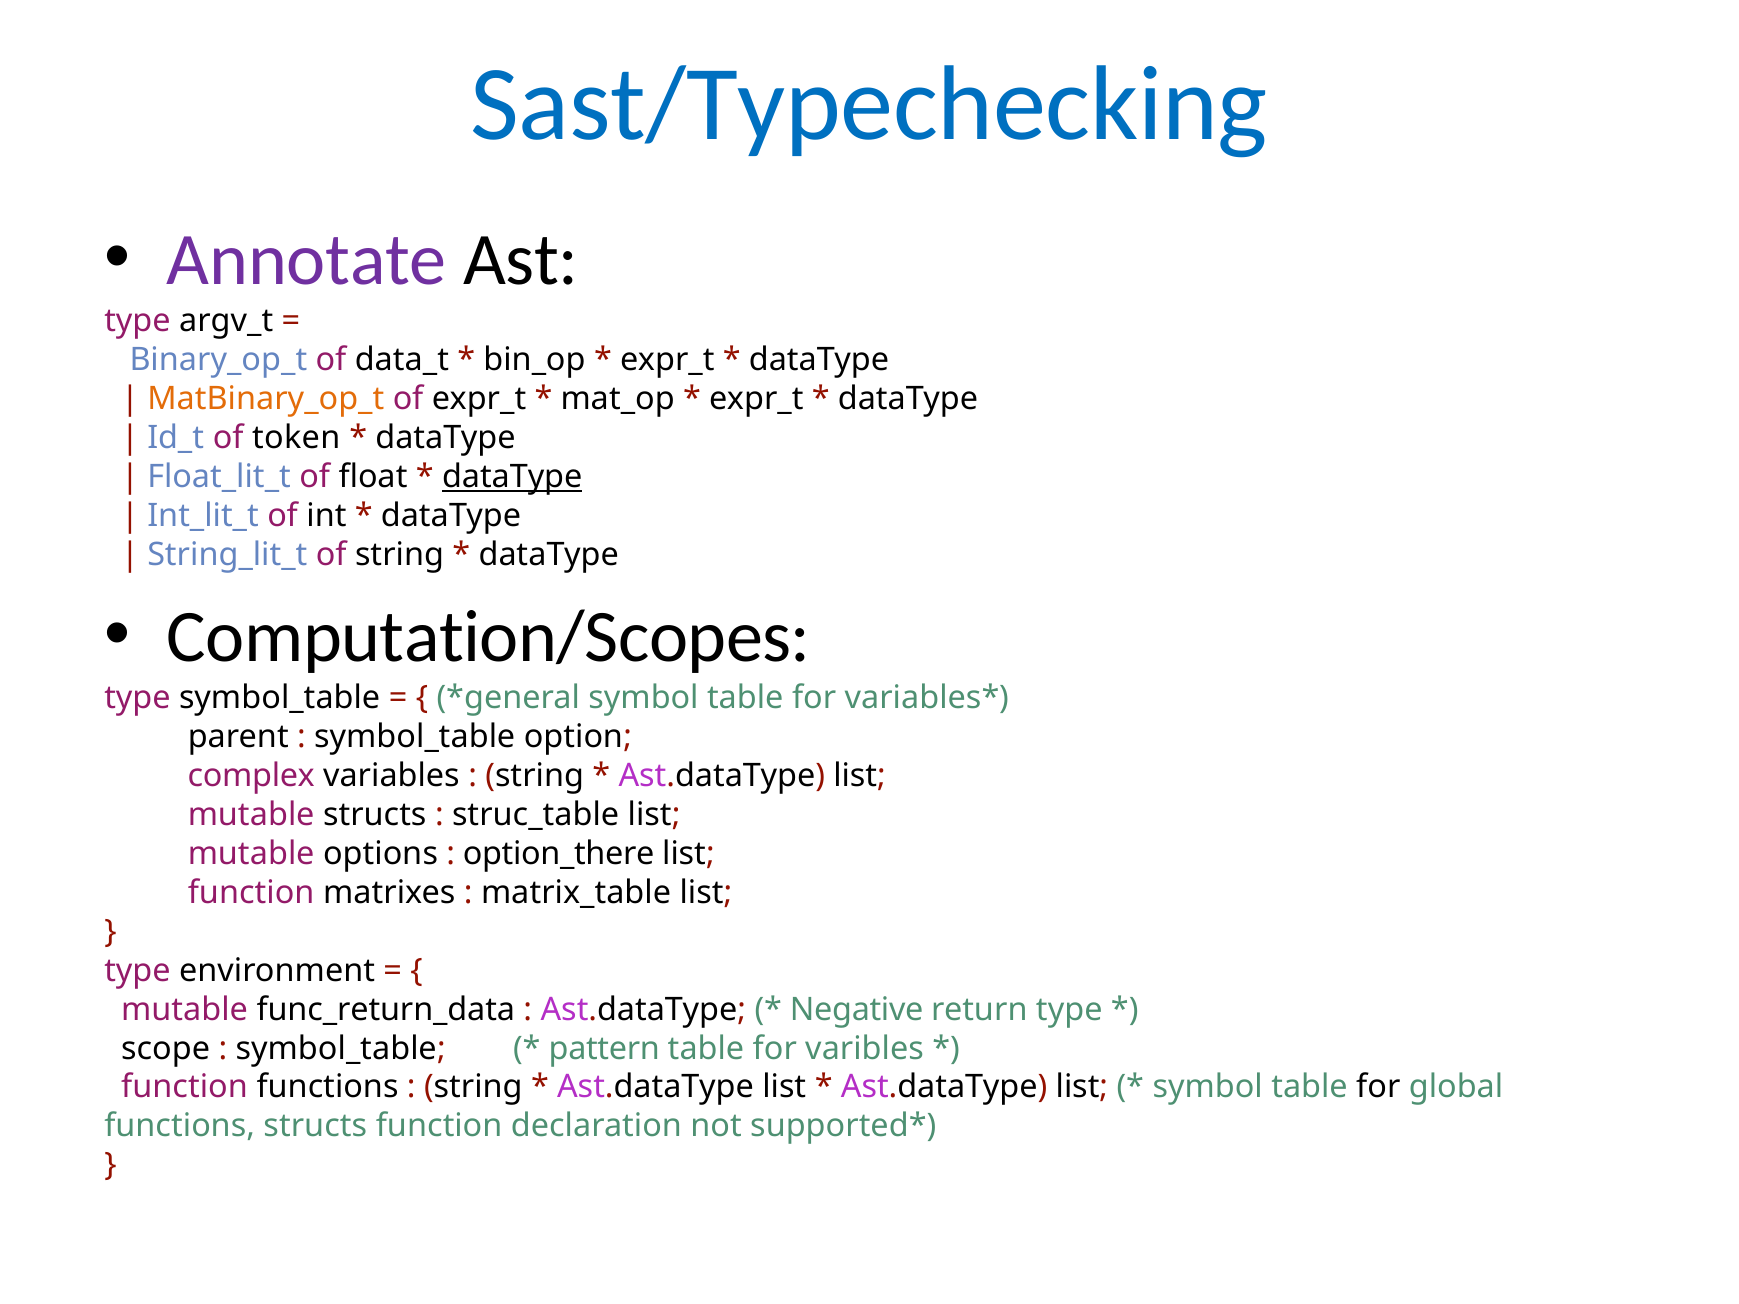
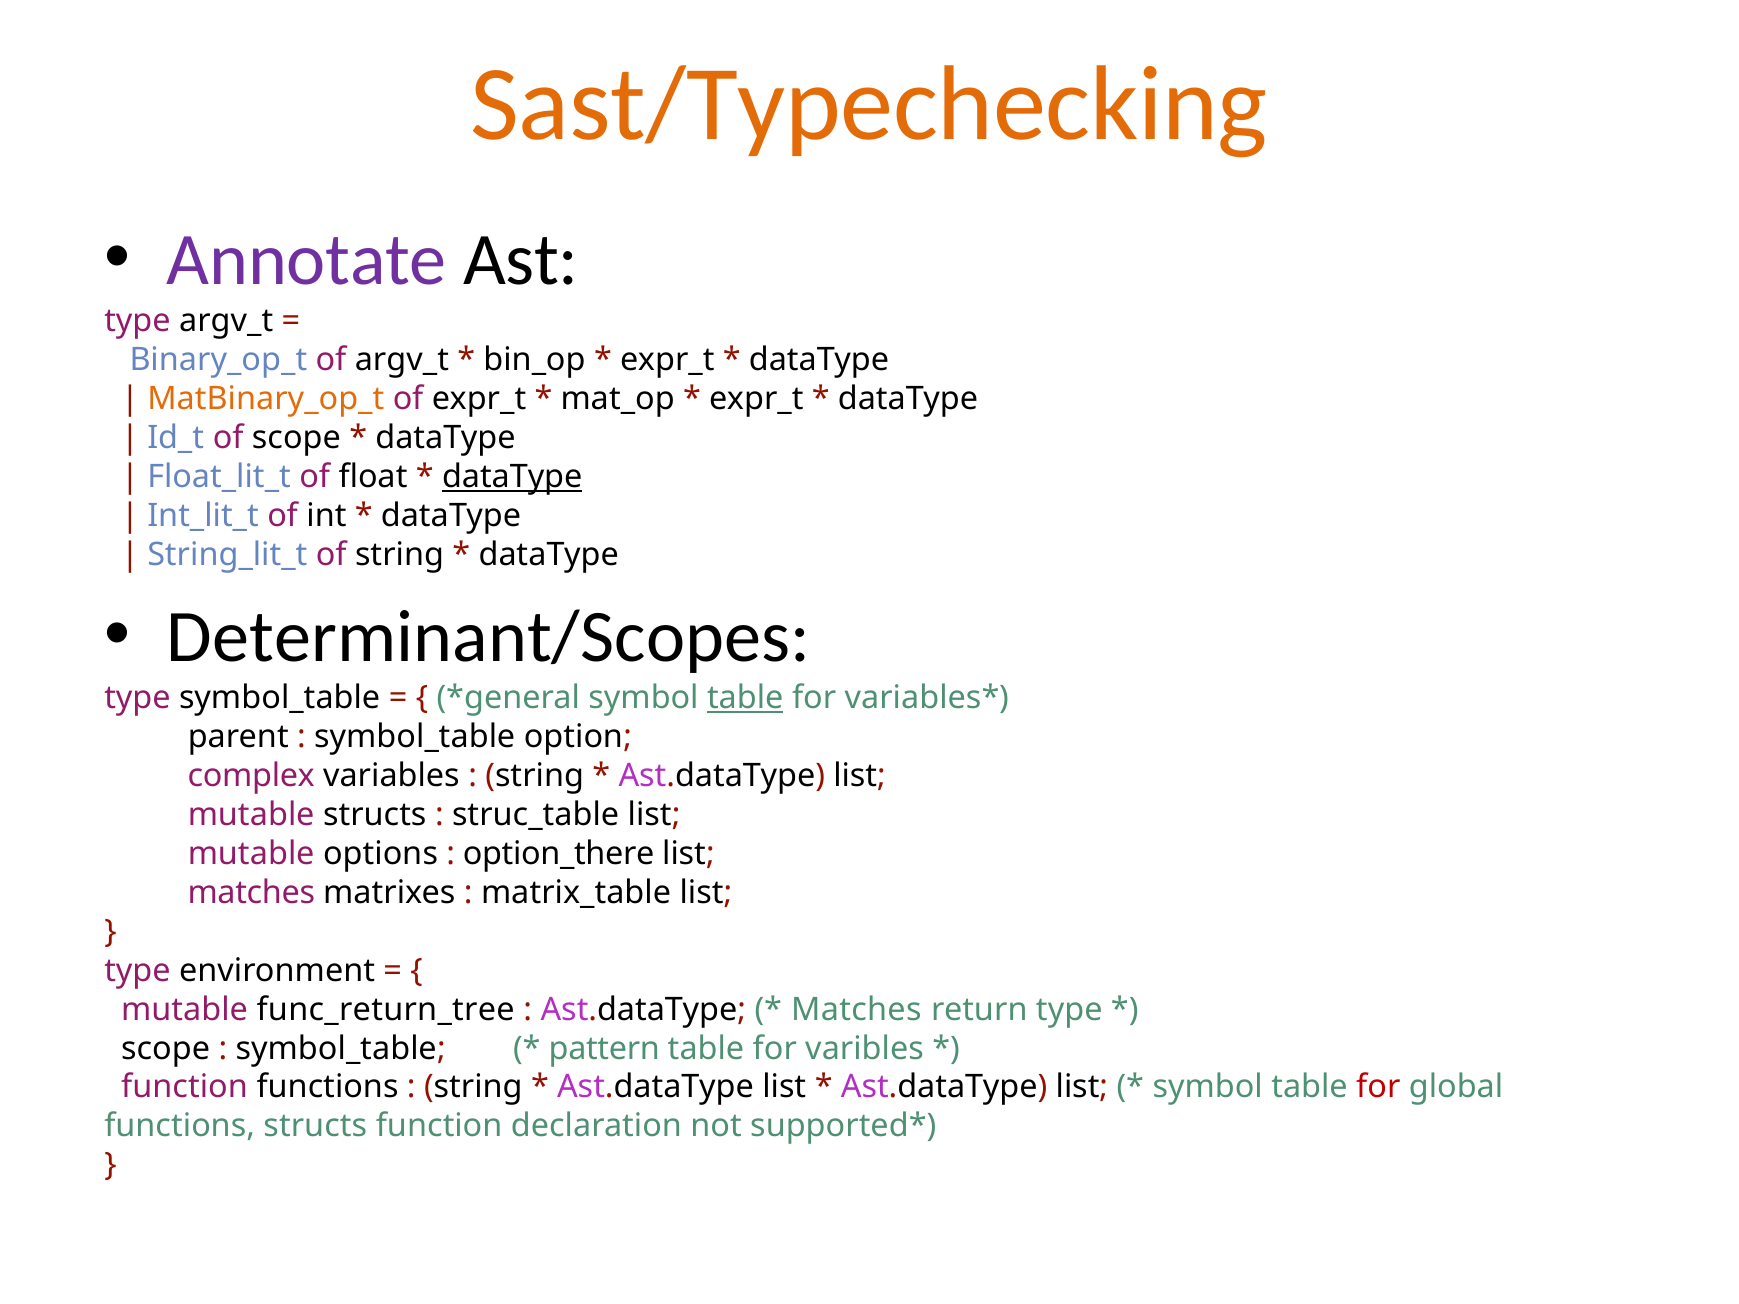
Sast/Typechecking colour: blue -> orange (869, 104)
of data_t: data_t -> argv_t (402, 360)
of token: token -> scope (296, 438)
Computation/Scopes: Computation/Scopes -> Determinant/Scopes (489, 637)
table underline: none -> present (745, 698)
function: function -> matches (251, 893)
func_return_data: func_return_data -> func_return_tree (386, 1010)
Negative: Negative -> Matches (856, 1010)
for colour: black -> red (1378, 1087)
